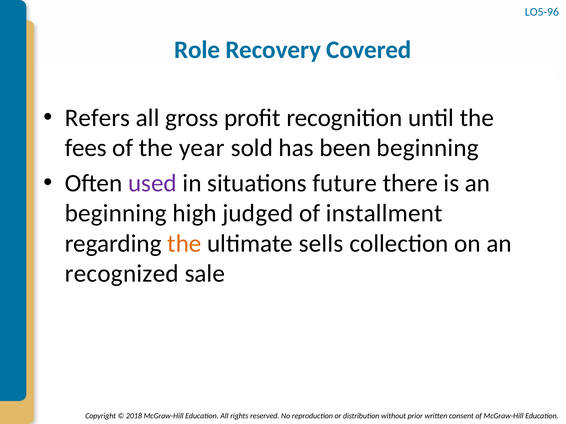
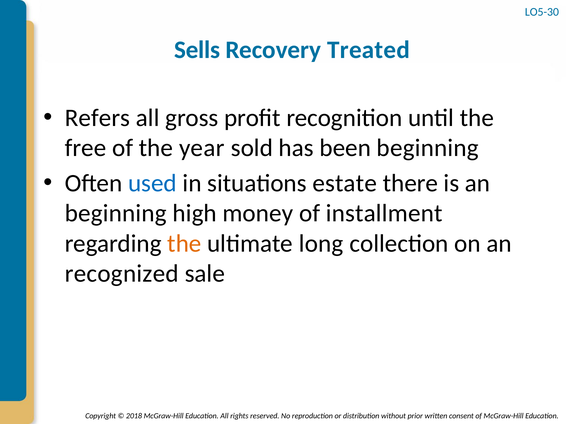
LO5-96: LO5-96 -> LO5-30 (542, 12)
Role: Role -> Sells (197, 50)
Covered: Covered -> Treated (369, 50)
fees: fees -> free (86, 148)
used colour: purple -> blue (152, 183)
future: future -> estate (345, 183)
judged: judged -> money (258, 214)
sells: sells -> long (321, 244)
